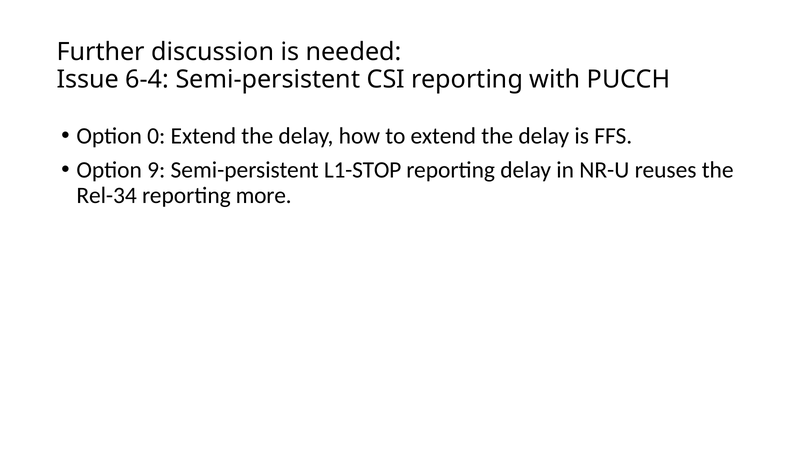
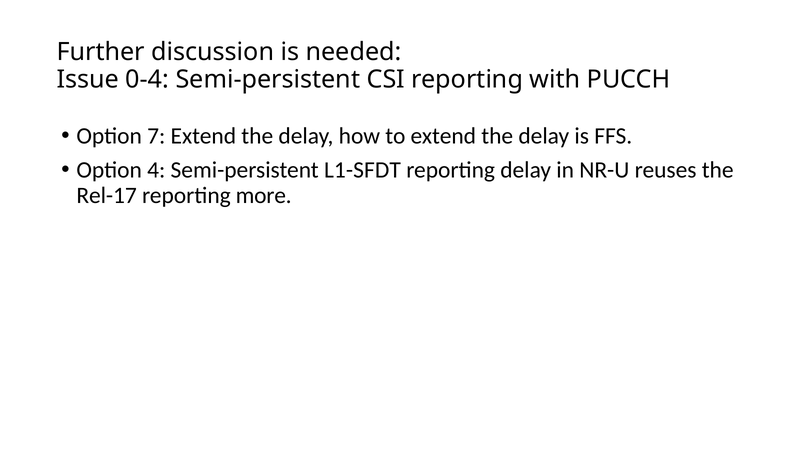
6-4: 6-4 -> 0-4 (147, 79)
0: 0 -> 7 (156, 136)
9: 9 -> 4 (156, 170)
L1-STOP: L1-STOP -> L1-SFDT (362, 170)
Rel-34: Rel-34 -> Rel-17 (107, 195)
